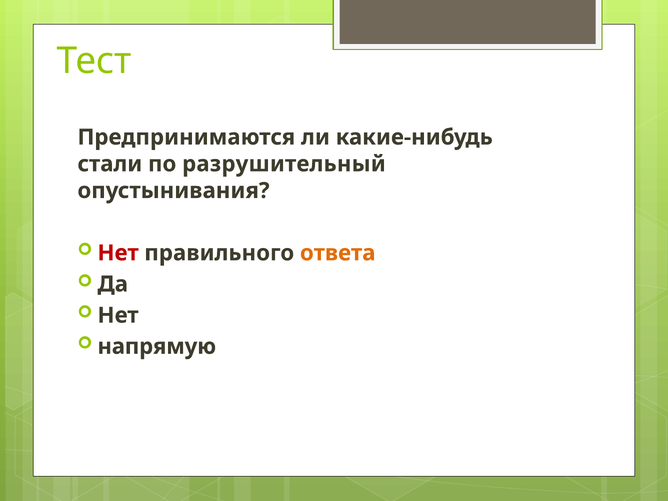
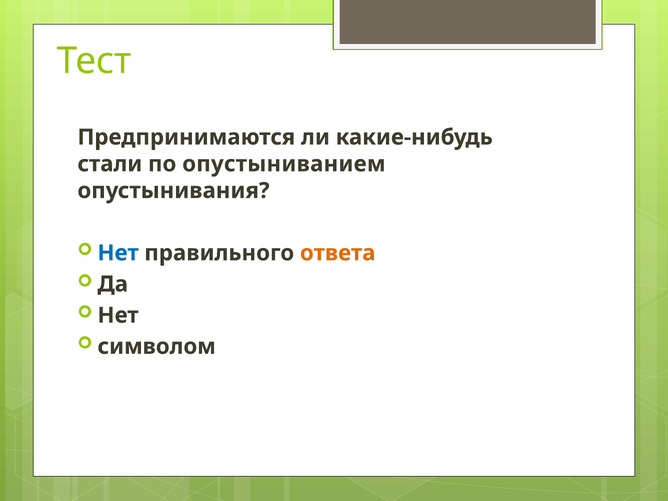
разрушительный: разрушительный -> опустыниванием (284, 164)
Нет colour: red -> blue (118, 253)
напрямую: напрямую -> символом (157, 347)
